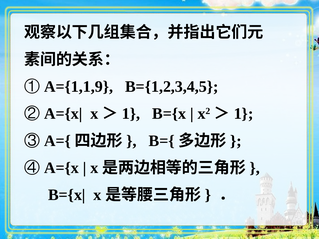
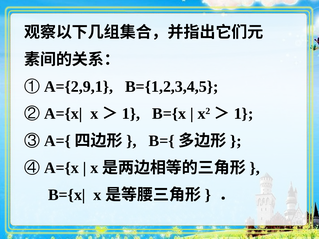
A={1,1,9: A={1,1,9 -> A={2,9,1 (79, 87)
